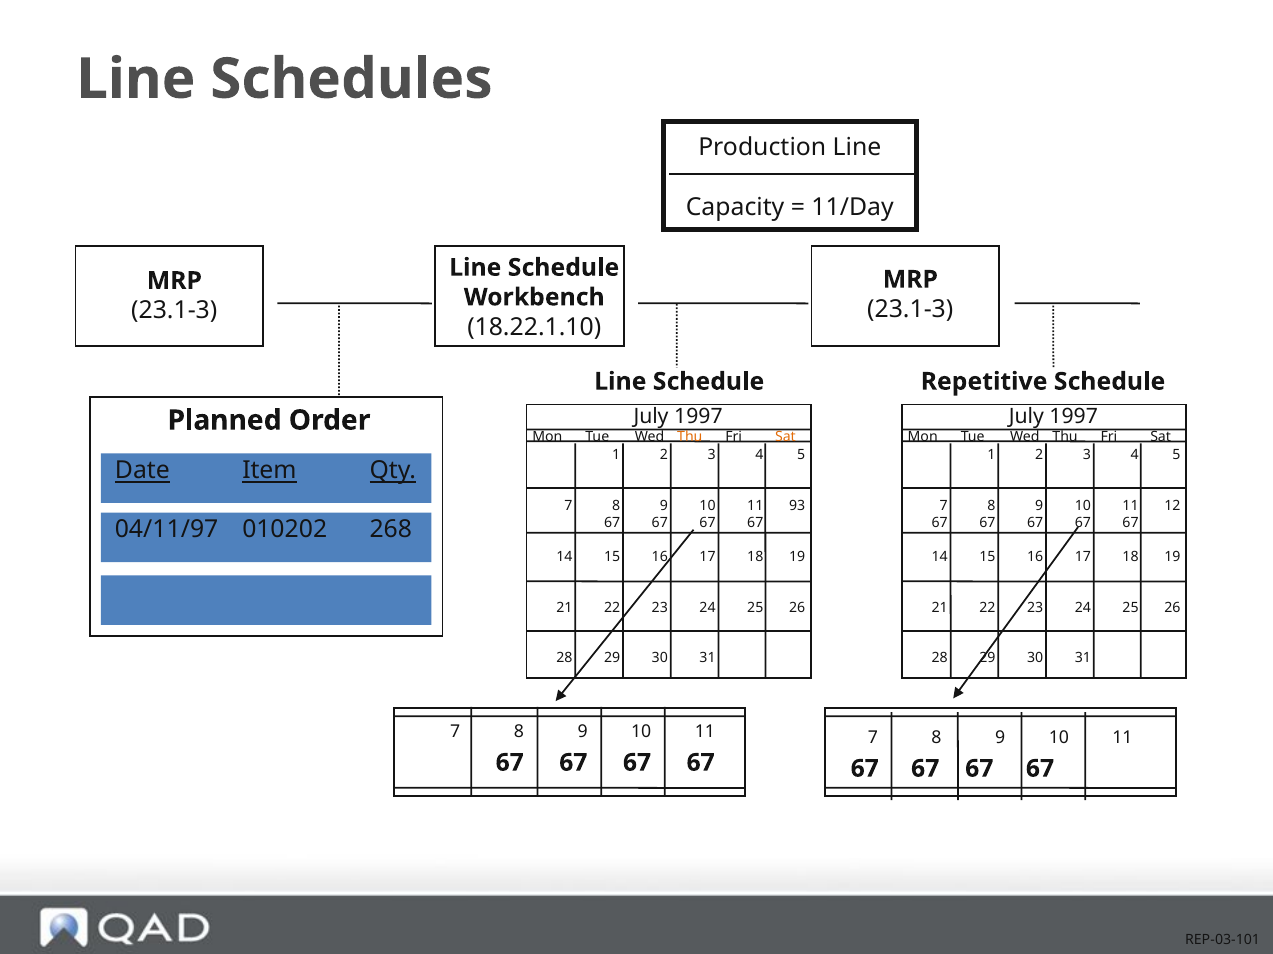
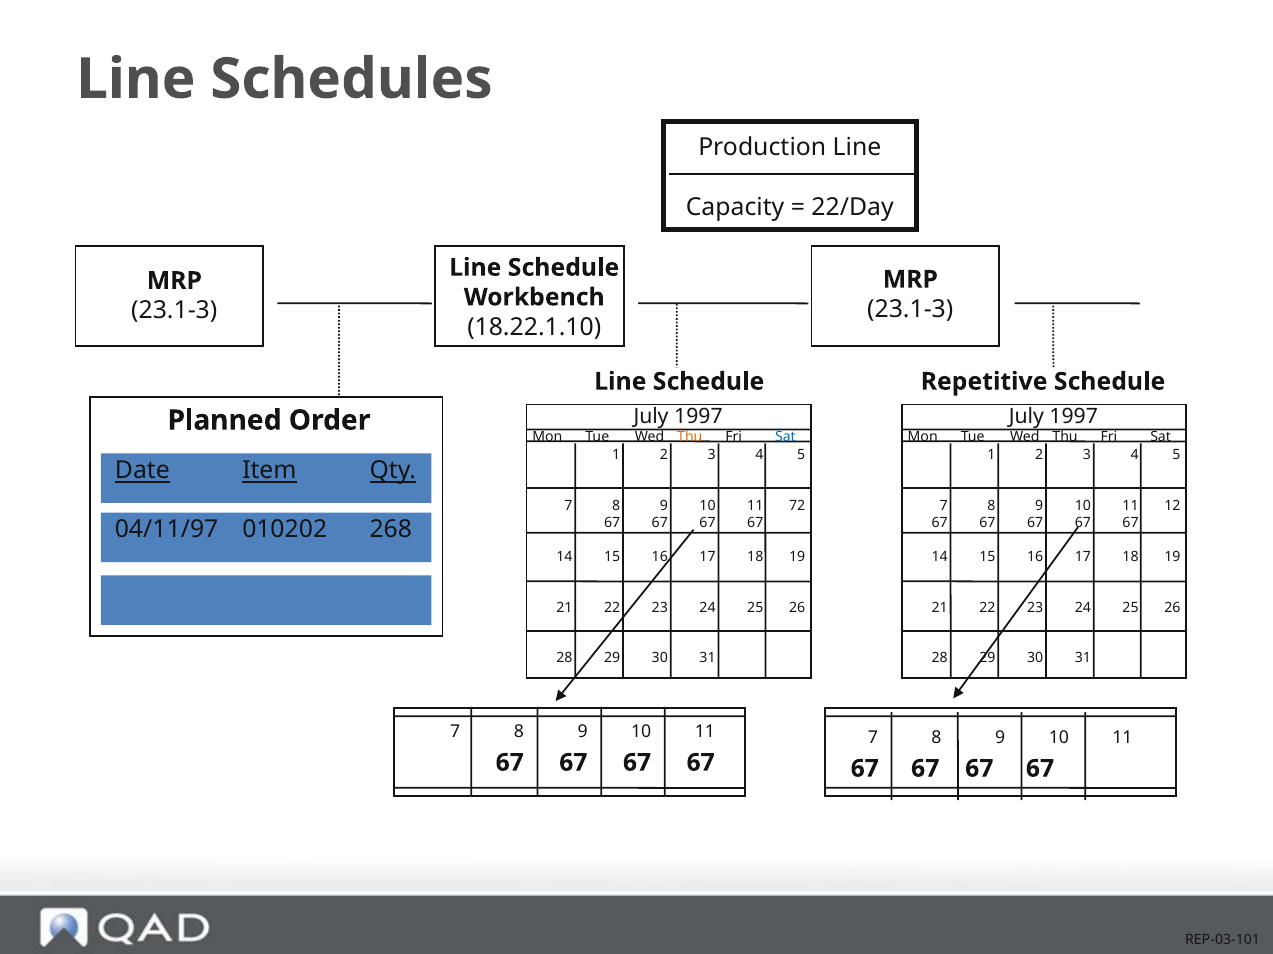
11/Day: 11/Day -> 22/Day (853, 207)
Sat colour: orange -> blue (785, 437)
93: 93 -> 72 (797, 506)
